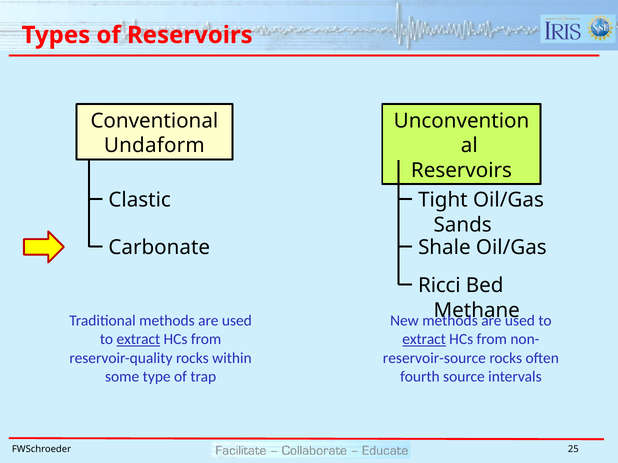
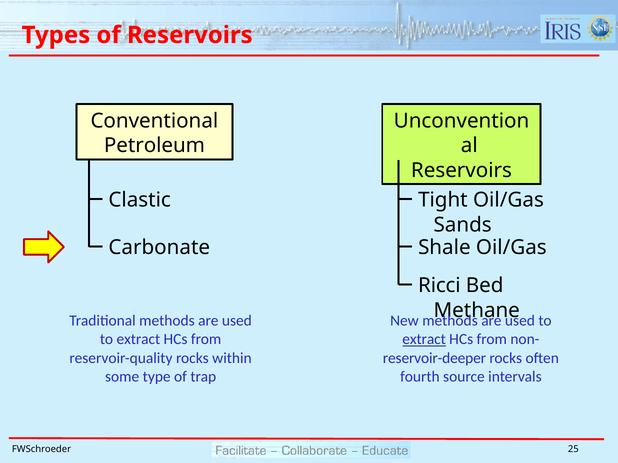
Undaform: Undaform -> Petroleum (154, 146)
extract underline: present -> none (138, 340)
reservoir-source: reservoir-source -> reservoir-deeper (434, 358)
